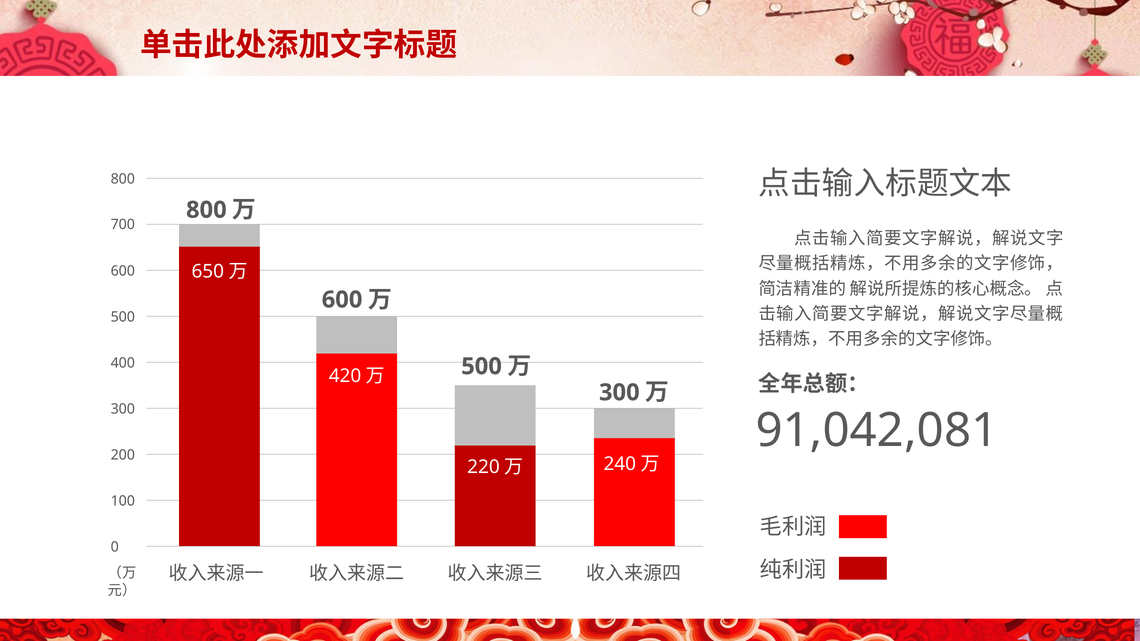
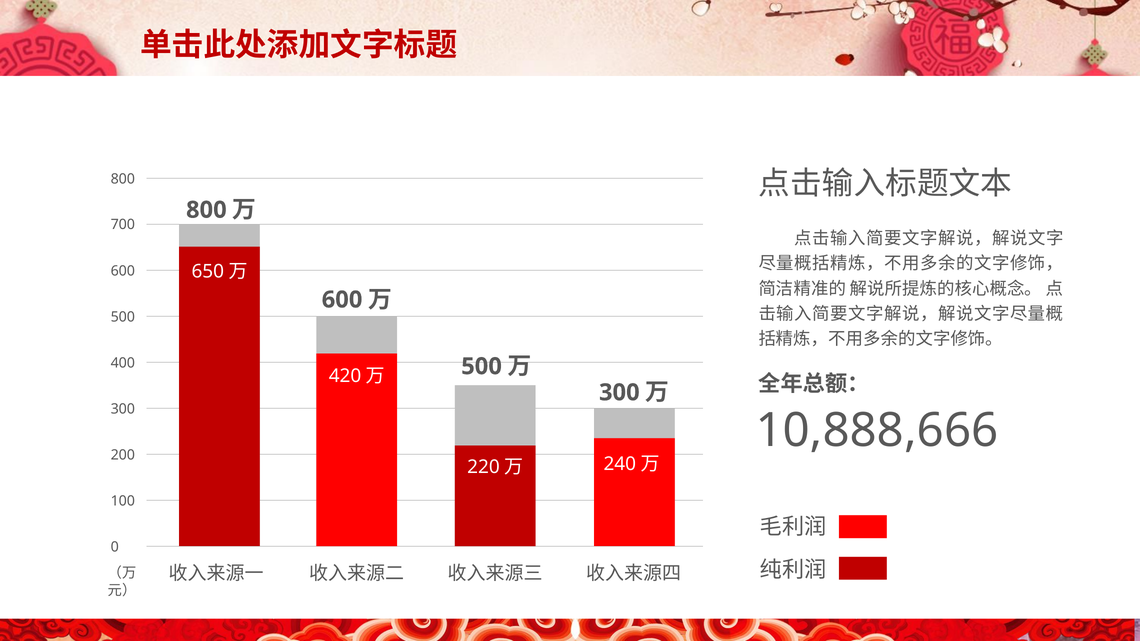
91,042,081: 91,042,081 -> 10,888,666 (877, 431)
